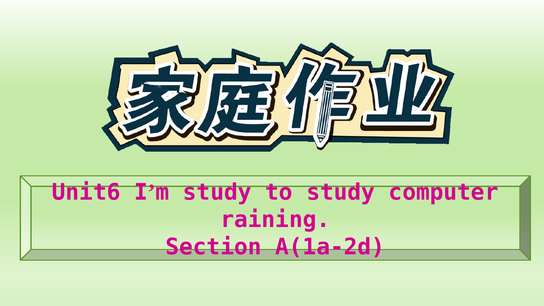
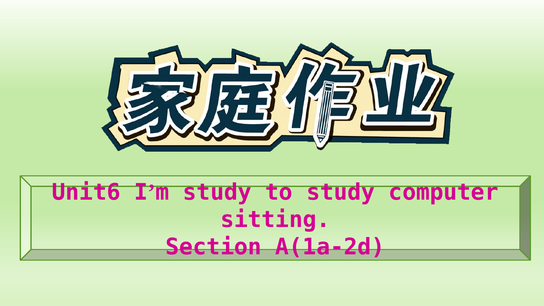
raining: raining -> sitting (275, 219)
